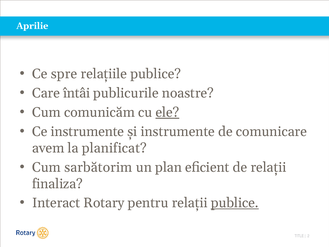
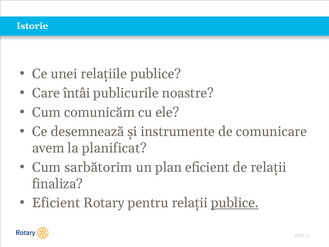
Aprilie: Aprilie -> Istorie (32, 26)
spre: spre -> unei (64, 74)
ele underline: present -> none (167, 112)
Ce instrumente: instrumente -> desemnează (87, 131)
Interact: Interact -> Eficient (56, 203)
